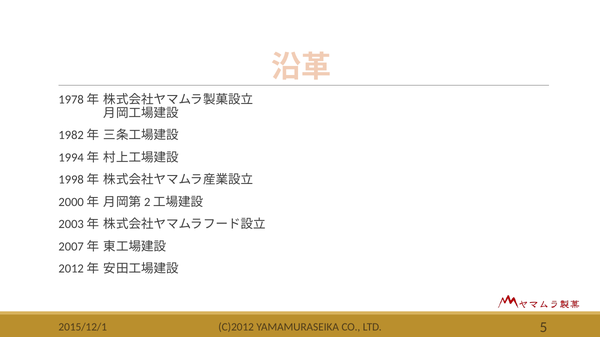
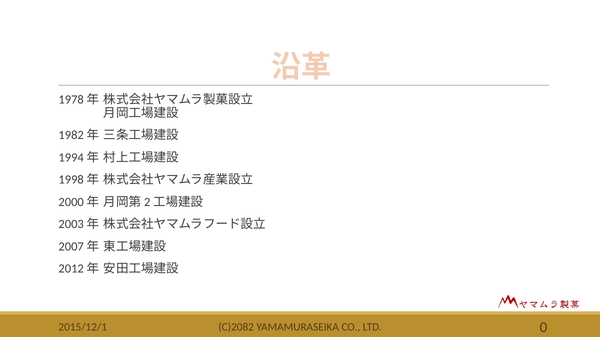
C)2012: C)2012 -> C)2082 (236, 328)
5: 5 -> 0 (544, 328)
